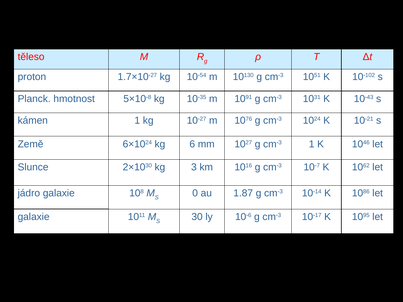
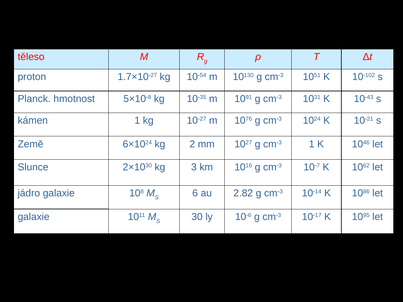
6: 6 -> 2 (192, 144)
0: 0 -> 6 (195, 193)
1.87: 1.87 -> 2.82 (243, 193)
